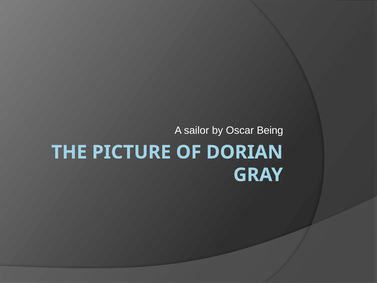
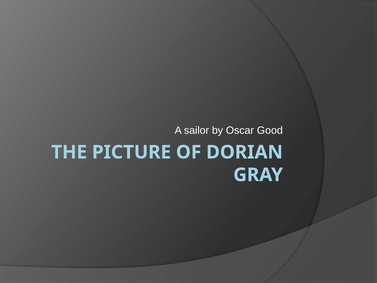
Being: Being -> Good (270, 130)
